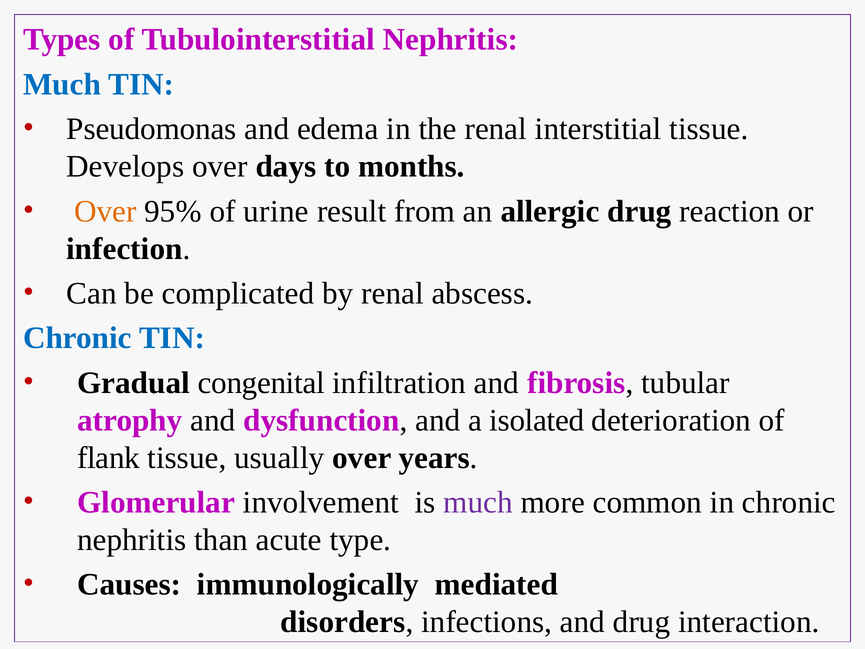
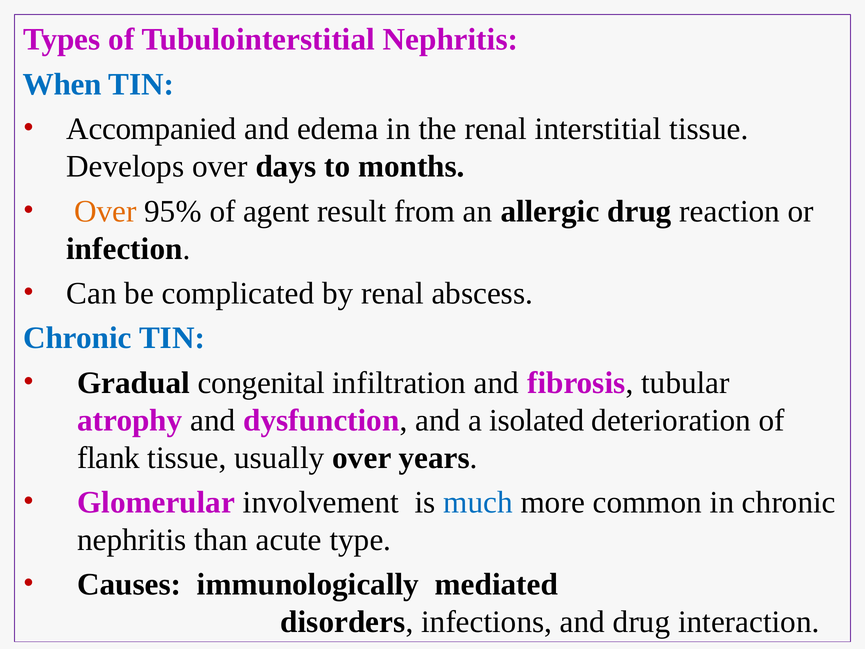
Much: Much -> When (62, 84)
Pseudomonas: Pseudomonas -> Accompanied (151, 129)
urine: urine -> agent (276, 211)
much colour: purple -> blue (478, 502)
